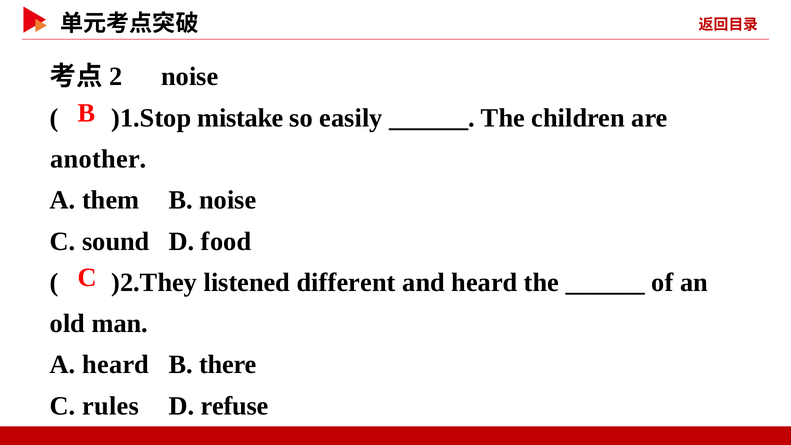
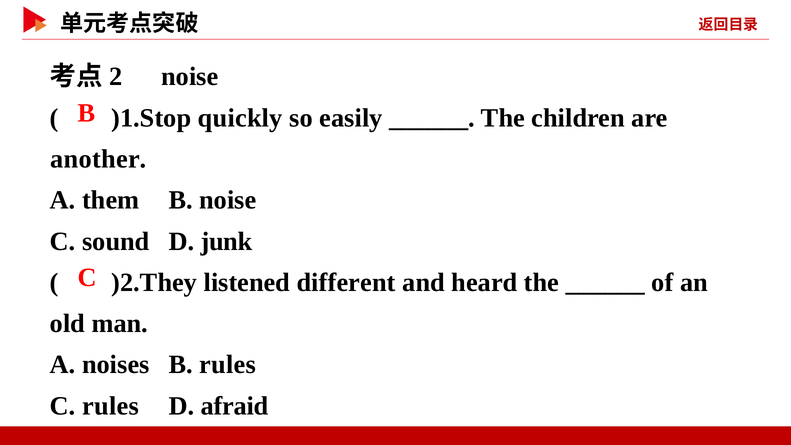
mistake: mistake -> quickly (240, 118)
food: food -> junk (227, 241)
A heard: heard -> noises (116, 365)
B there: there -> rules (228, 365)
refuse: refuse -> afraid (235, 406)
